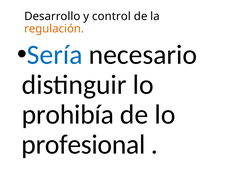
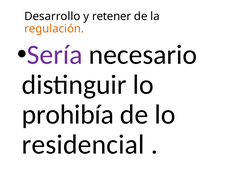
control: control -> retener (112, 16)
Sería colour: blue -> purple (55, 55)
profesional: profesional -> residencial (83, 144)
